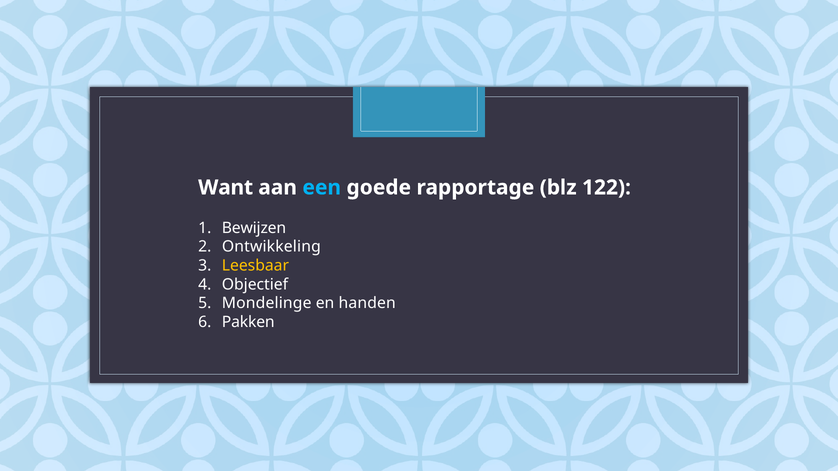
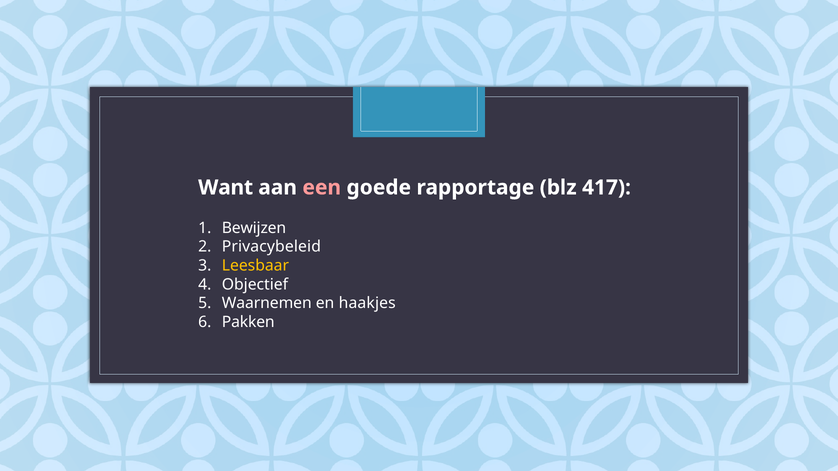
een colour: light blue -> pink (322, 188)
122: 122 -> 417 (606, 188)
Ontwikkeling: Ontwikkeling -> Privacybeleid (271, 247)
Mondelinge: Mondelinge -> Waarnemen (267, 304)
handen: handen -> haakjes (367, 304)
